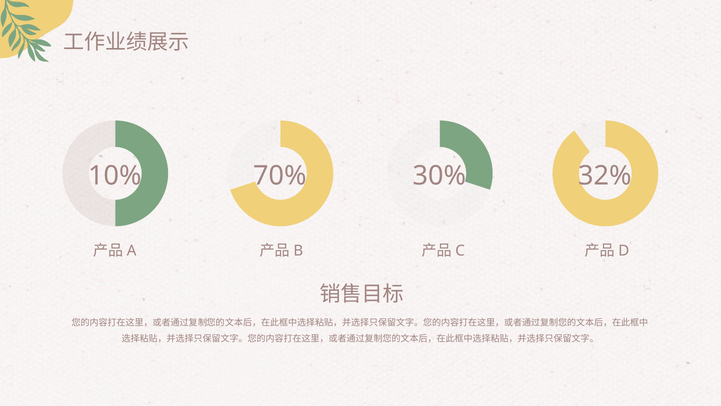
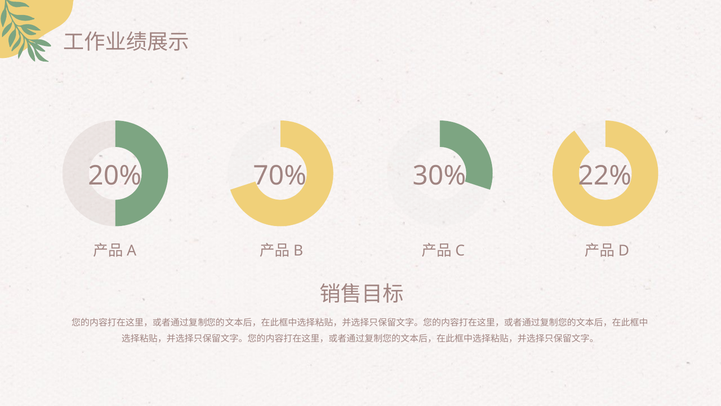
10%: 10% -> 20% (115, 175)
32%: 32% -> 22% (605, 175)
